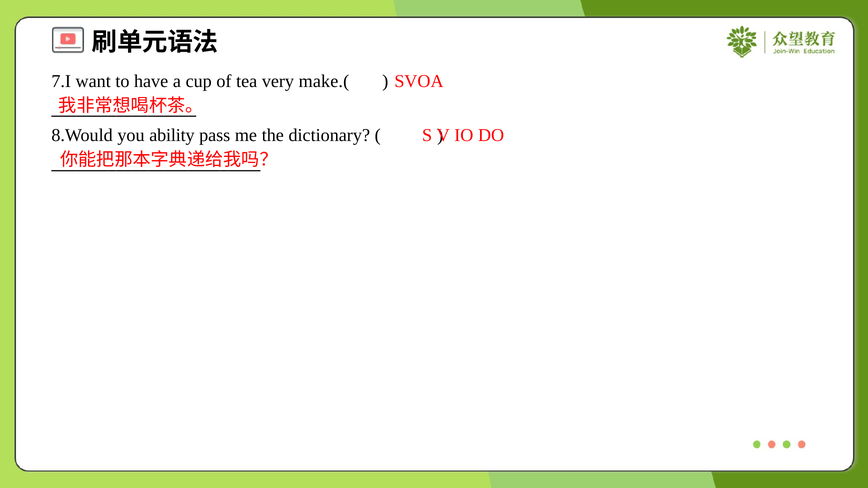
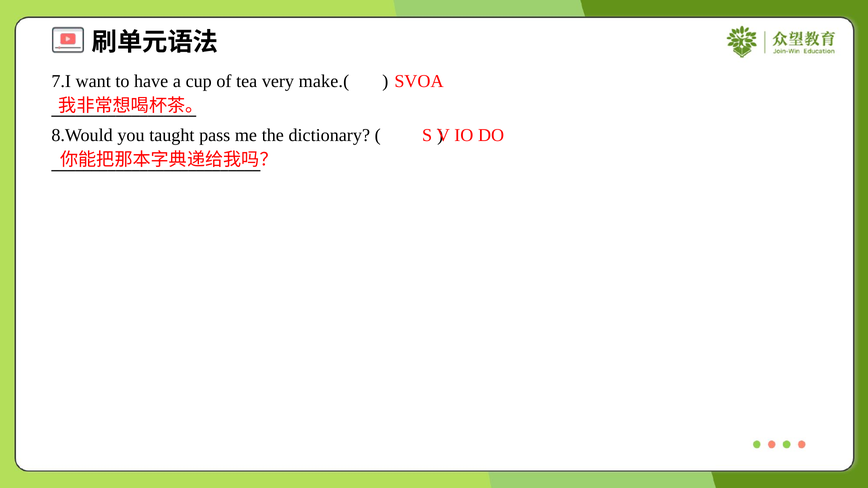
ability: ability -> taught (172, 136)
